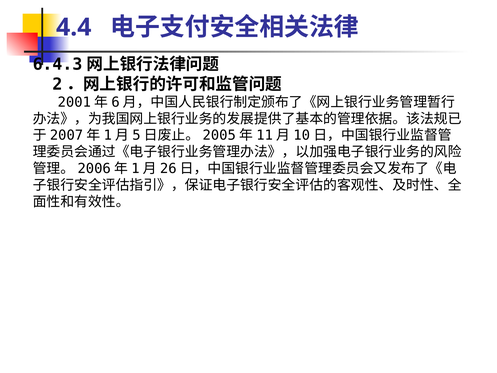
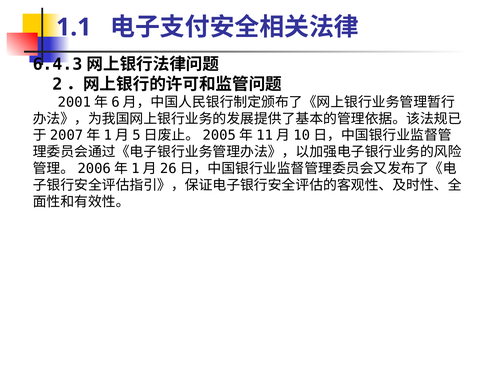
4.4: 4.4 -> 1.1 (74, 27)
